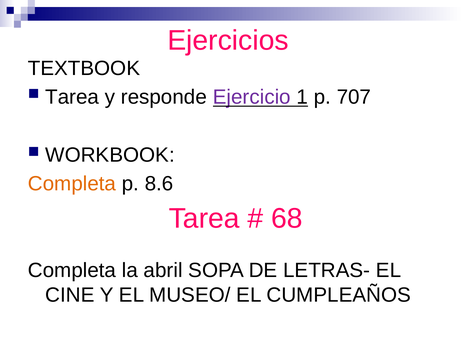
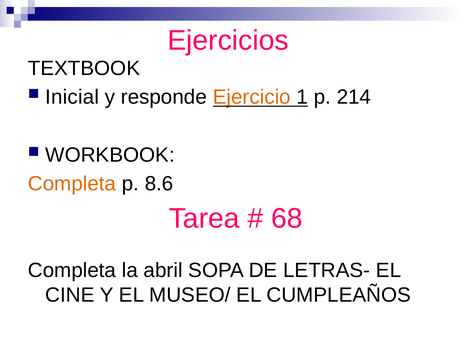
Tarea: Tarea -> Inicial (72, 97)
Ejercicio colour: purple -> orange (252, 97)
707: 707 -> 214 (354, 97)
